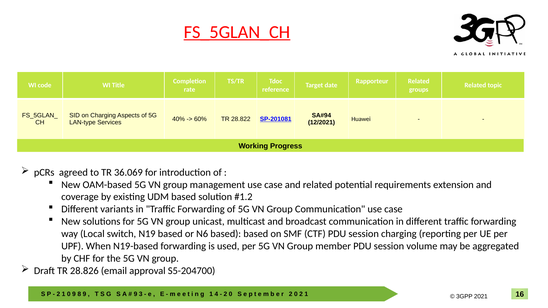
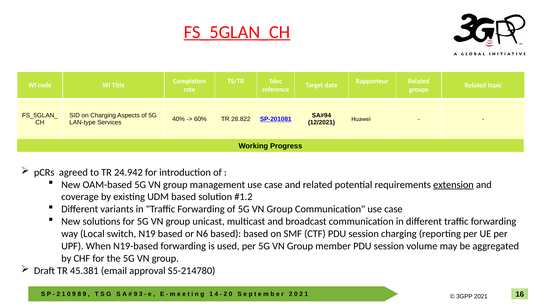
36.069: 36.069 -> 24.942 (128, 172)
extension underline: none -> present (453, 185)
28.826: 28.826 -> 45.381 (84, 271)
S5-204700: S5-204700 -> S5-214780 (192, 271)
